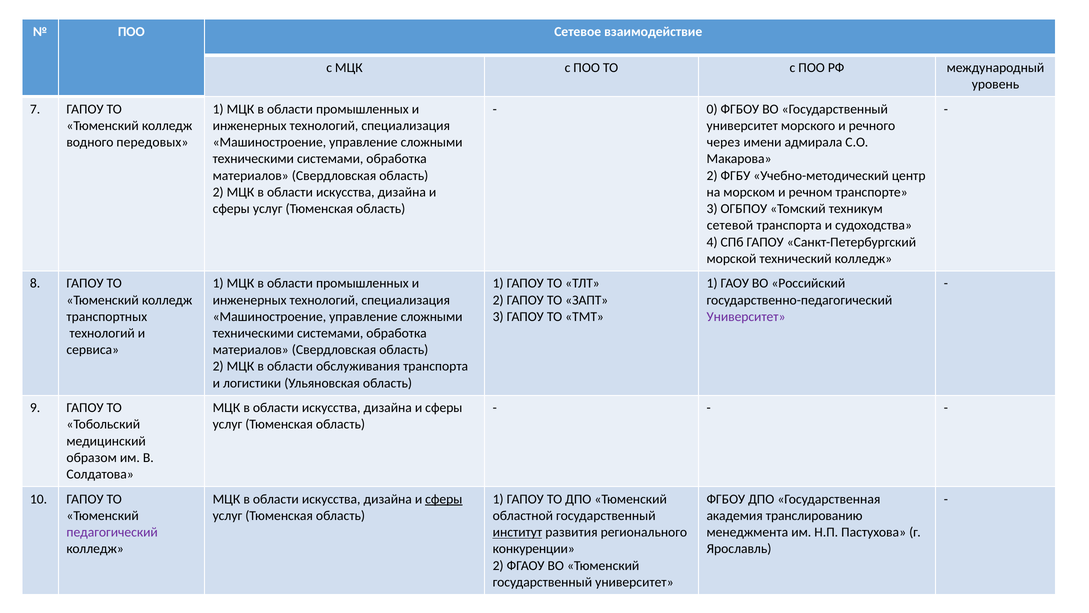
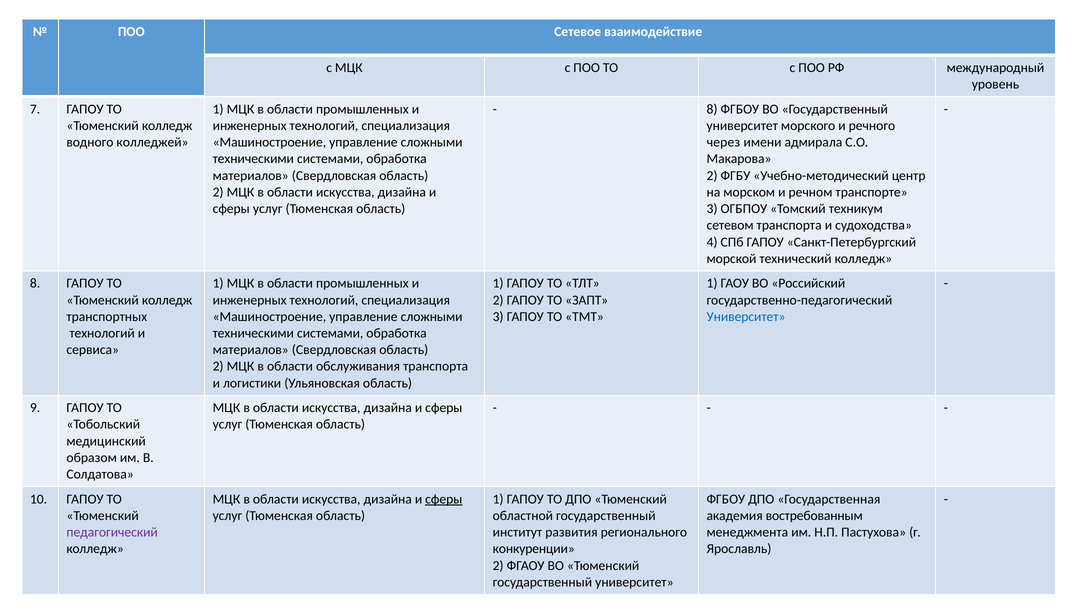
0: 0 -> 8 (712, 109)
передовых: передовых -> колледжей (153, 142)
сетевой: сетевой -> сетевом (730, 225)
Университет colour: purple -> blue (746, 316)
транслированию: транслированию -> востребованным (814, 515)
институт underline: present -> none (517, 532)
